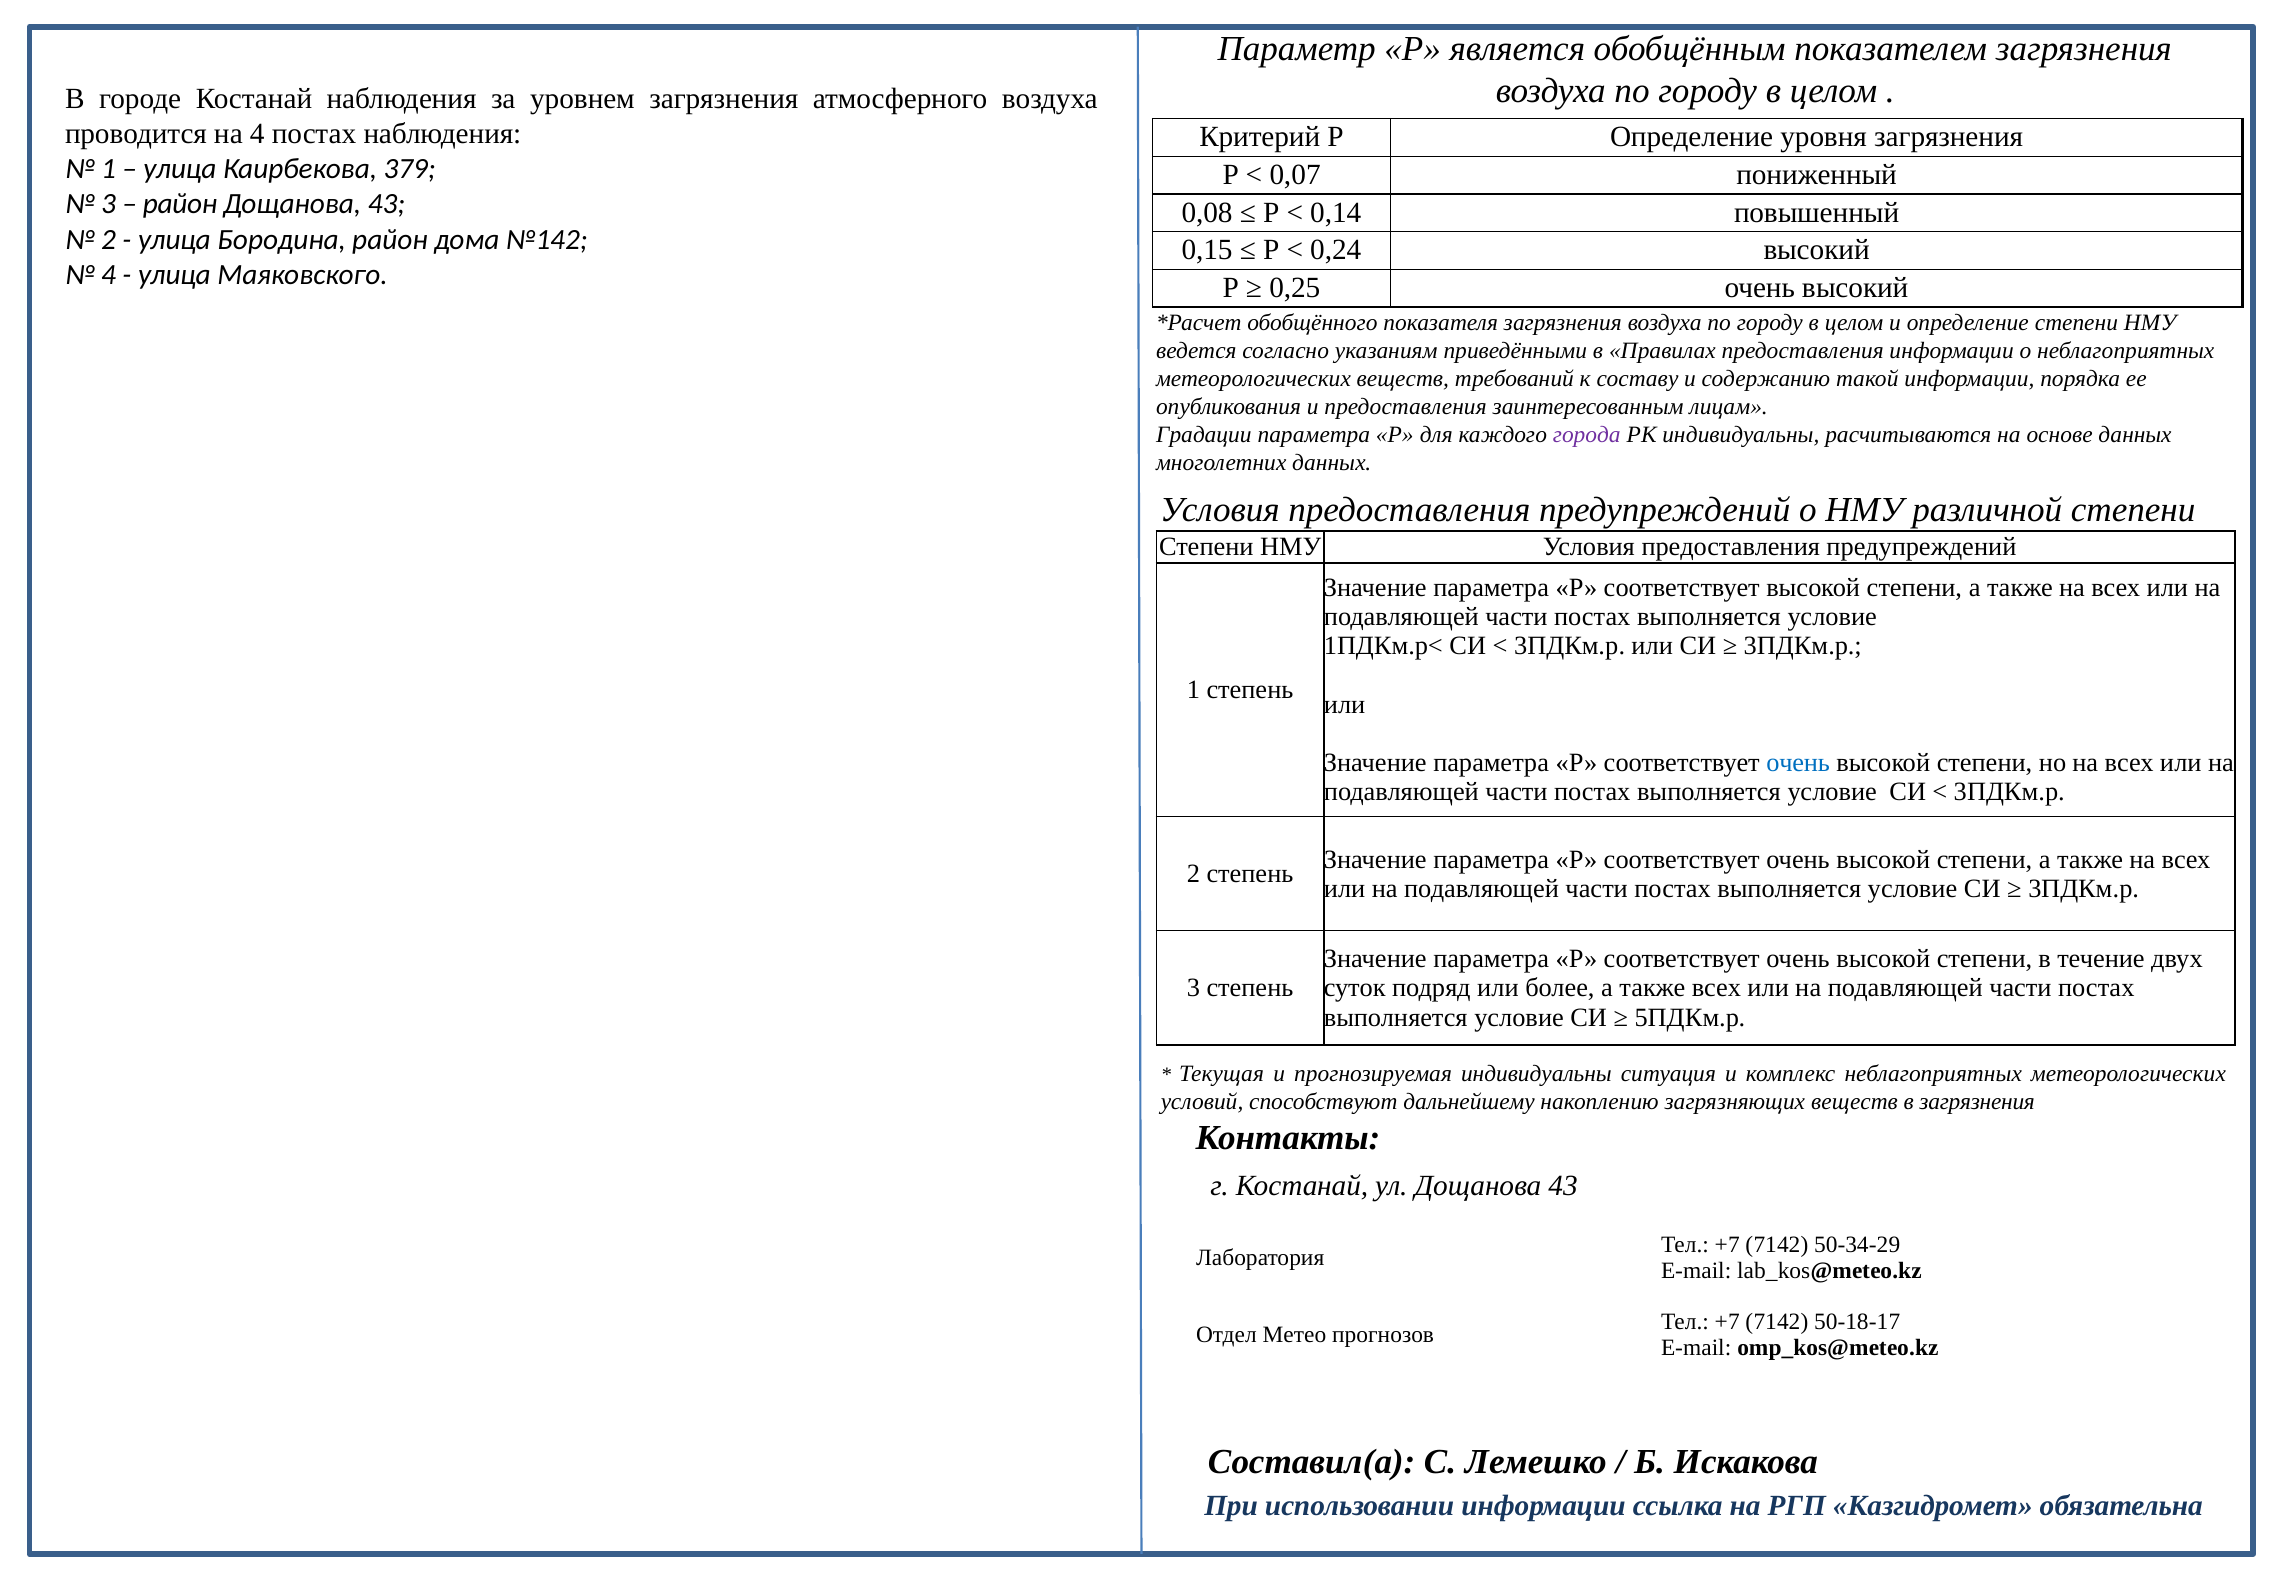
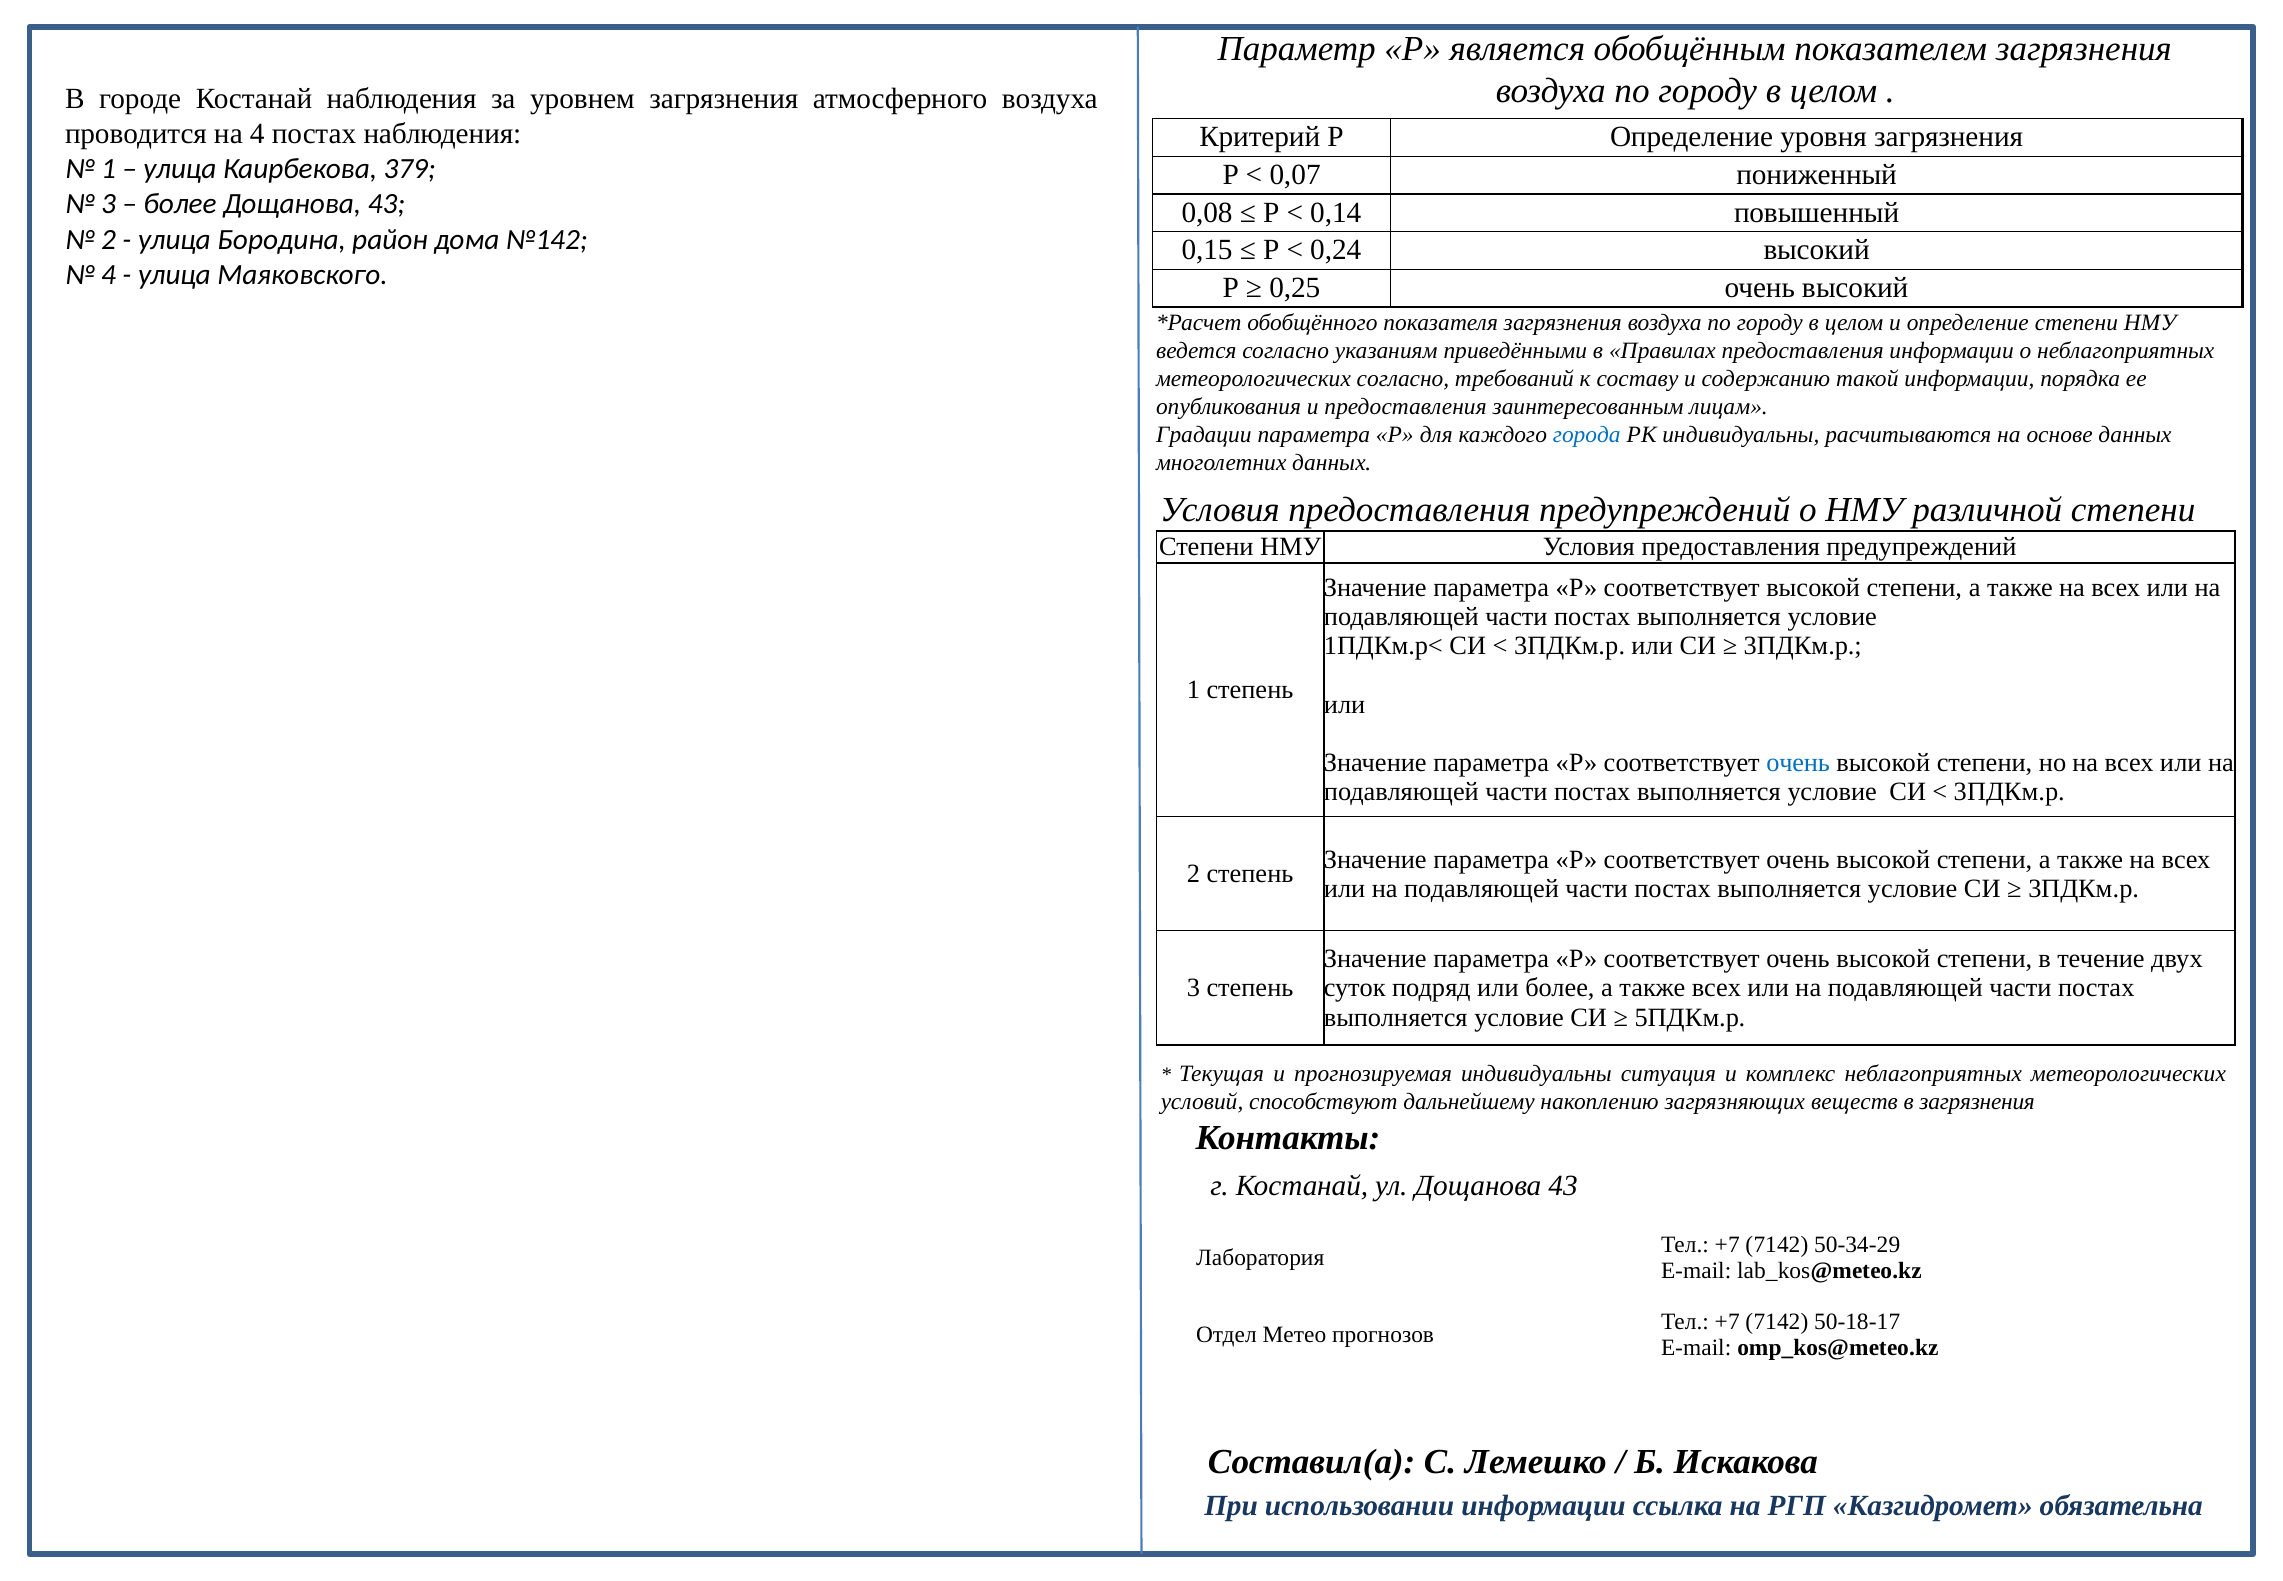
район: район -> более (180, 204)
метеорологических веществ: веществ -> согласно (1403, 379)
города colour: purple -> blue (1587, 435)
